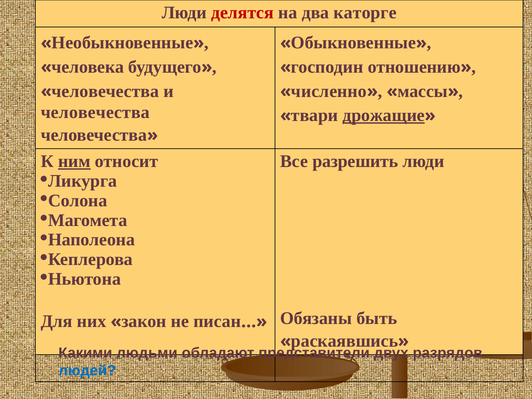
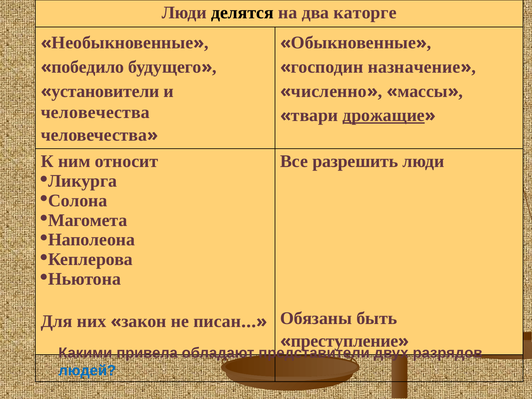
делятся colour: red -> black (242, 13)
человека: человека -> победило (88, 67)
отношению: отношению -> назначение (414, 67)
человечества: человечества -> установители (105, 91)
ним underline: present -> none (74, 161)
раскаявшись: раскаявшись -> преступление (345, 341)
людьми: людьми -> привела (147, 353)
